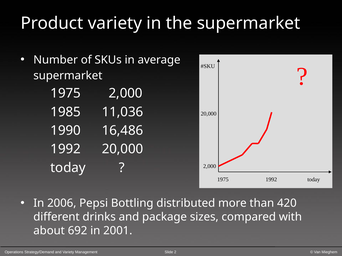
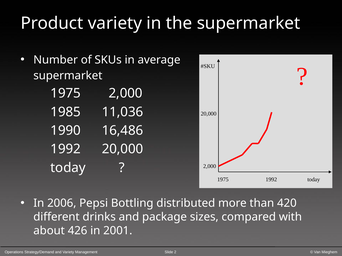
692: 692 -> 426 (78, 231)
